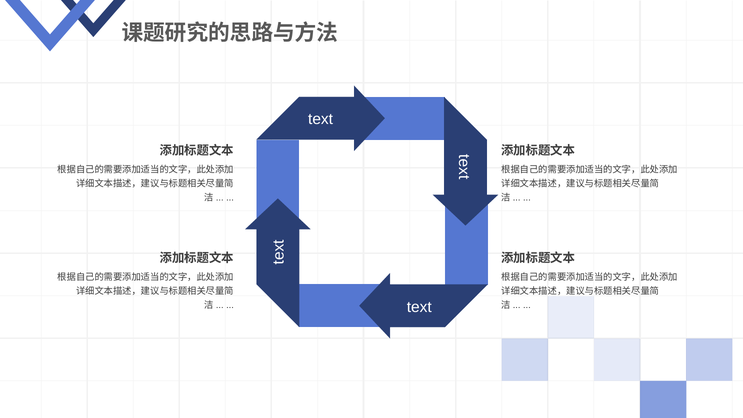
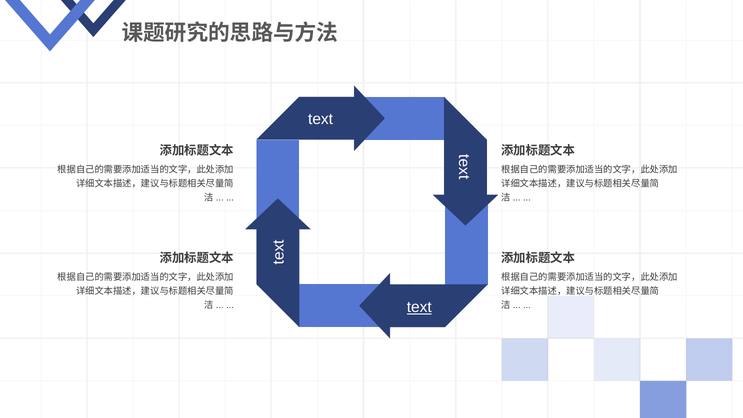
text underline: none -> present (419, 307)
